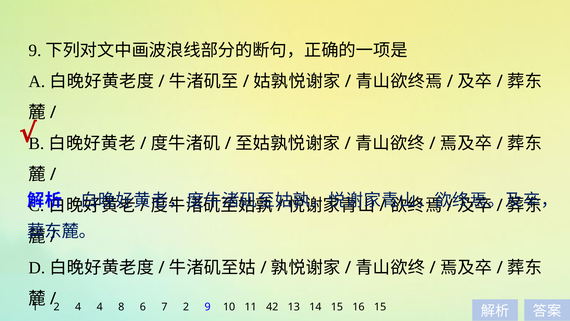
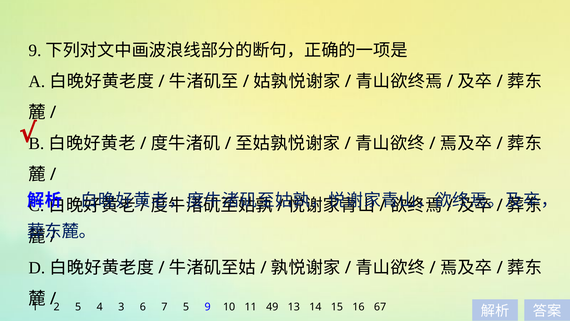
2 4: 4 -> 5 (78, 307)
8: 8 -> 3 (121, 307)
7 2: 2 -> 5 (186, 307)
42: 42 -> 49 (272, 307)
16 15: 15 -> 67 (380, 307)
